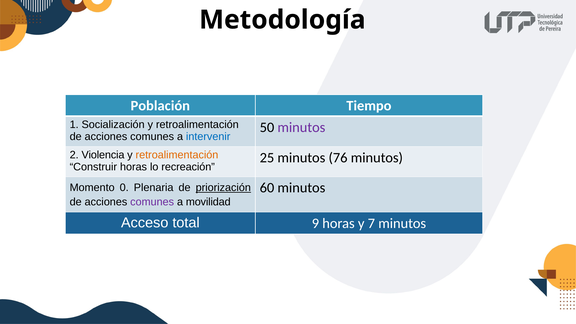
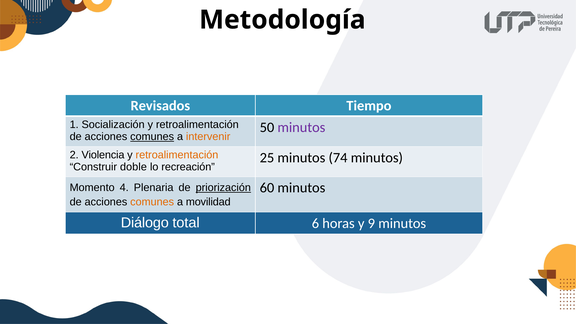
Población: Población -> Revisados (160, 106)
comunes underline: none -> present (152, 137)
intervenir colour: blue -> orange (208, 137)
76: 76 -> 74 (338, 158)
Construir horas: horas -> doble (133, 167)
0: 0 -> 4 (124, 188)
comunes colour: purple -> orange (152, 202)
Acceso: Acceso -> Diálogo (145, 223)
9: 9 -> 6 (315, 223)
7: 7 -> 9 (371, 223)
